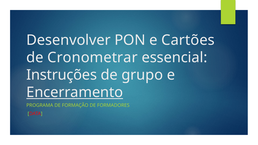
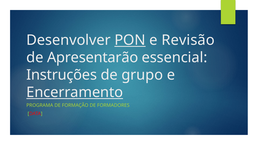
PON underline: none -> present (130, 40)
Cartões: Cartões -> Revisão (188, 40)
Cronometrar: Cronometrar -> Apresentarão (93, 58)
